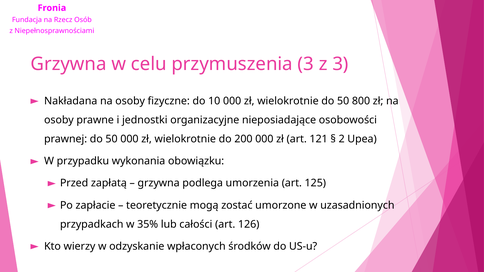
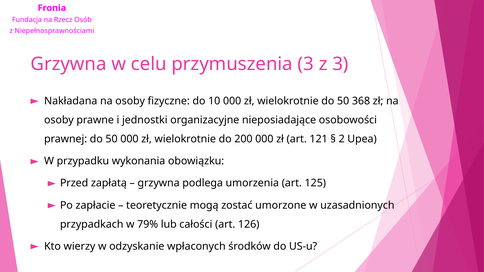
800: 800 -> 368 (361, 101)
35%: 35% -> 79% (148, 224)
